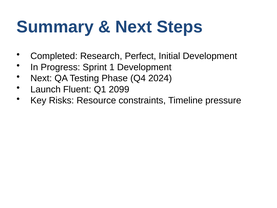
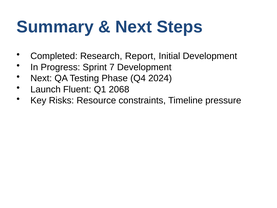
Perfect: Perfect -> Report (140, 56)
1: 1 -> 7 (112, 67)
2099: 2099 -> 2068 (119, 89)
